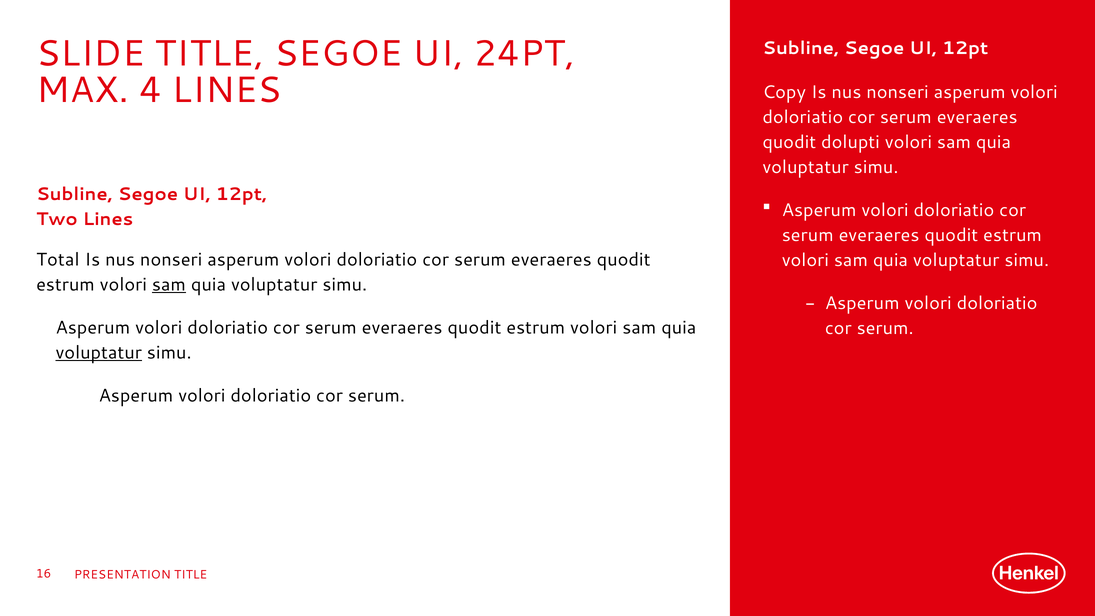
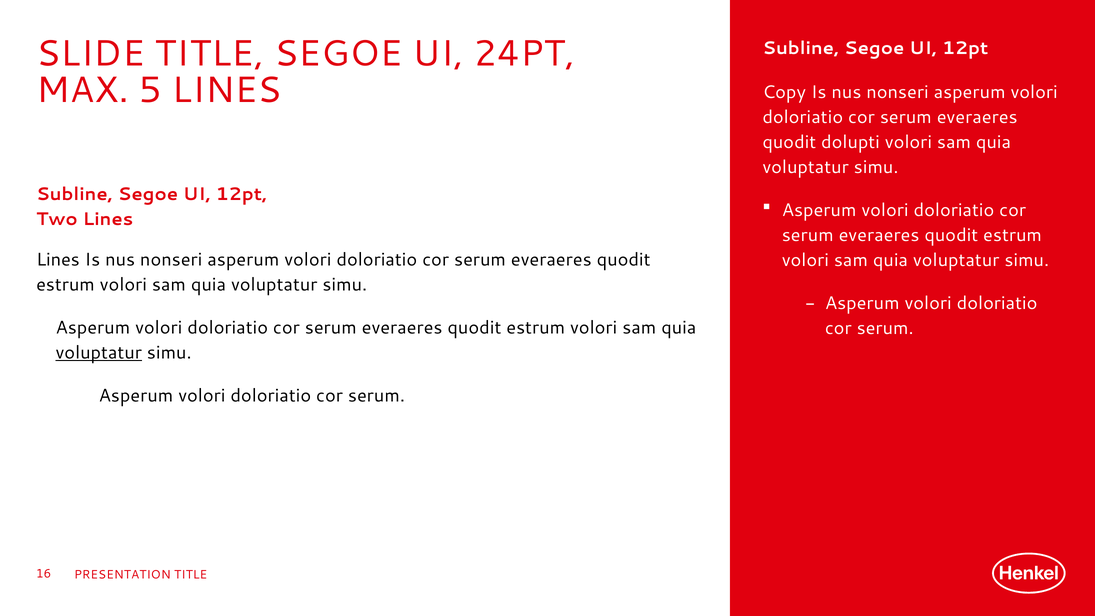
4: 4 -> 5 (150, 90)
Total: Total -> Lines (58, 260)
sam underline: present -> none (169, 285)
